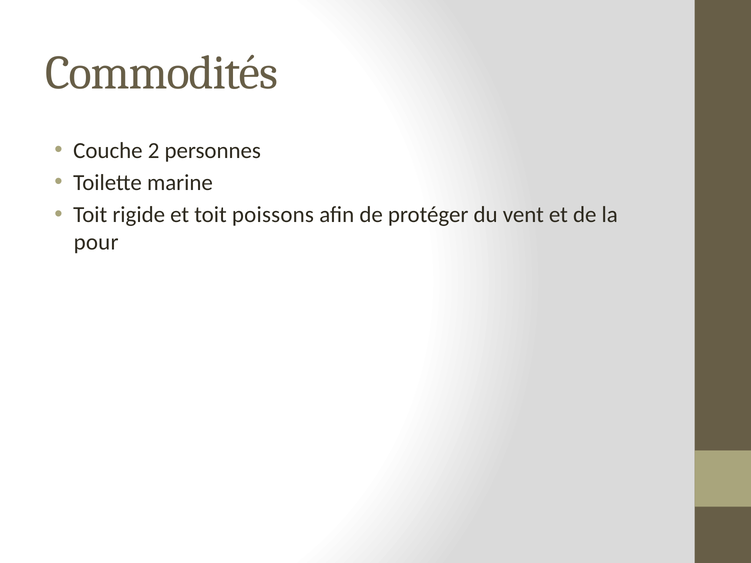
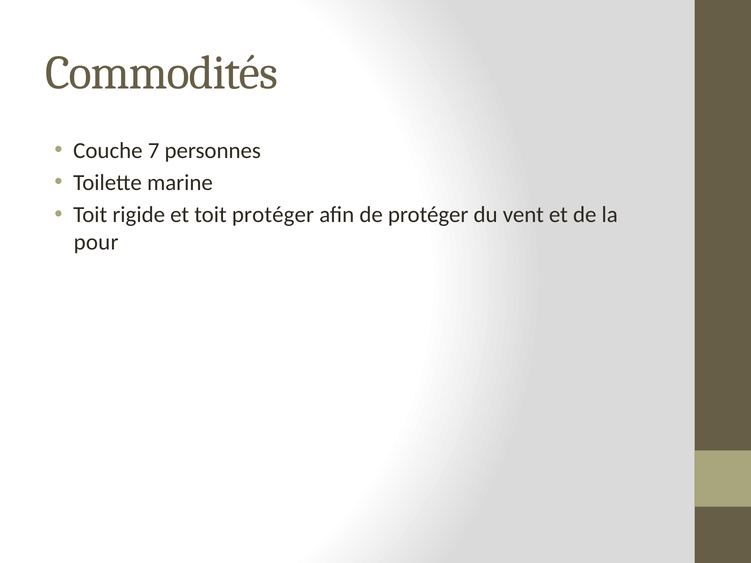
2: 2 -> 7 (154, 151)
toit poissons: poissons -> protéger (273, 215)
